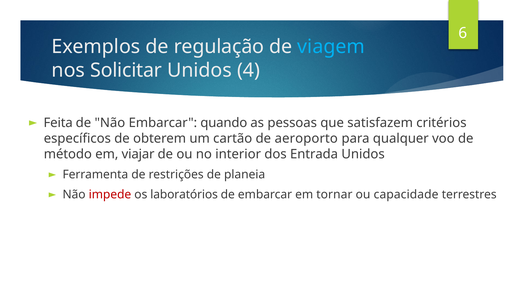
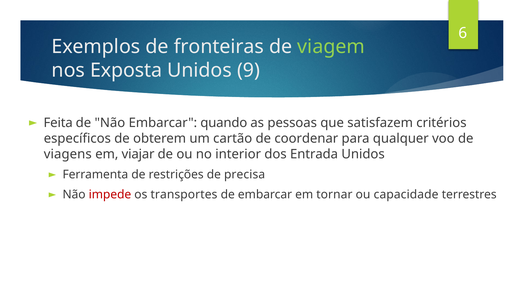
regulação: regulação -> fronteiras (219, 47)
viagem colour: light blue -> light green (331, 47)
Solicitar: Solicitar -> Exposta (126, 70)
4: 4 -> 9 (249, 70)
aeroporto: aeroporto -> coordenar (306, 138)
método: método -> viagens (68, 154)
planeia: planeia -> precisa (245, 174)
laboratórios: laboratórios -> transportes (184, 194)
